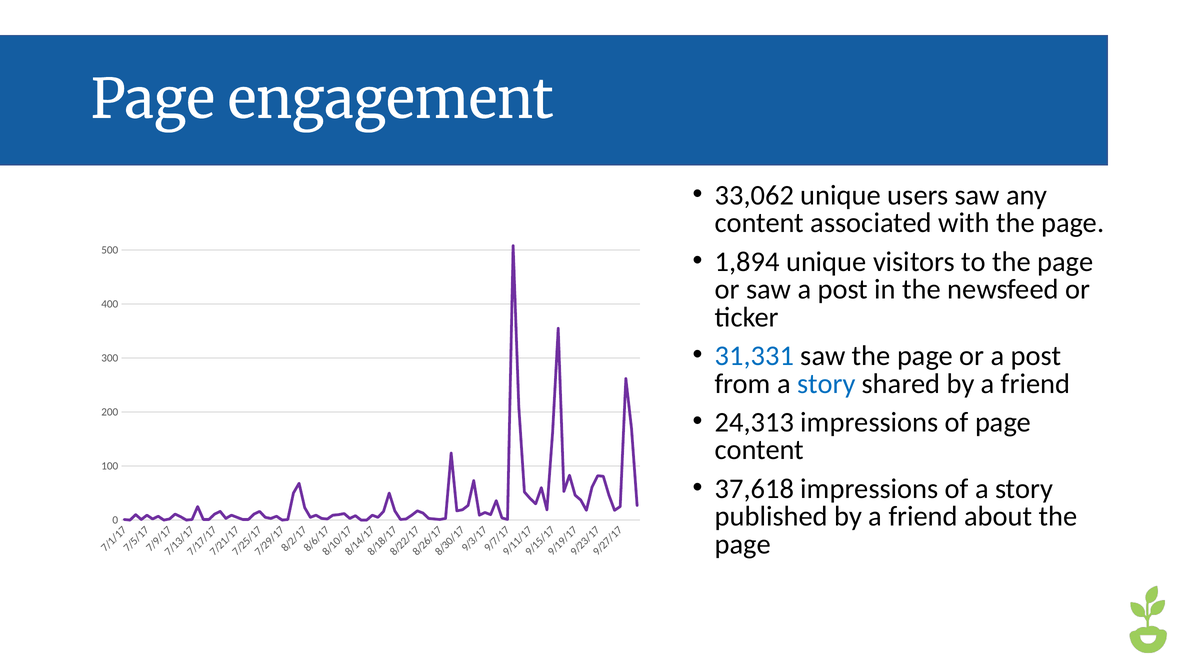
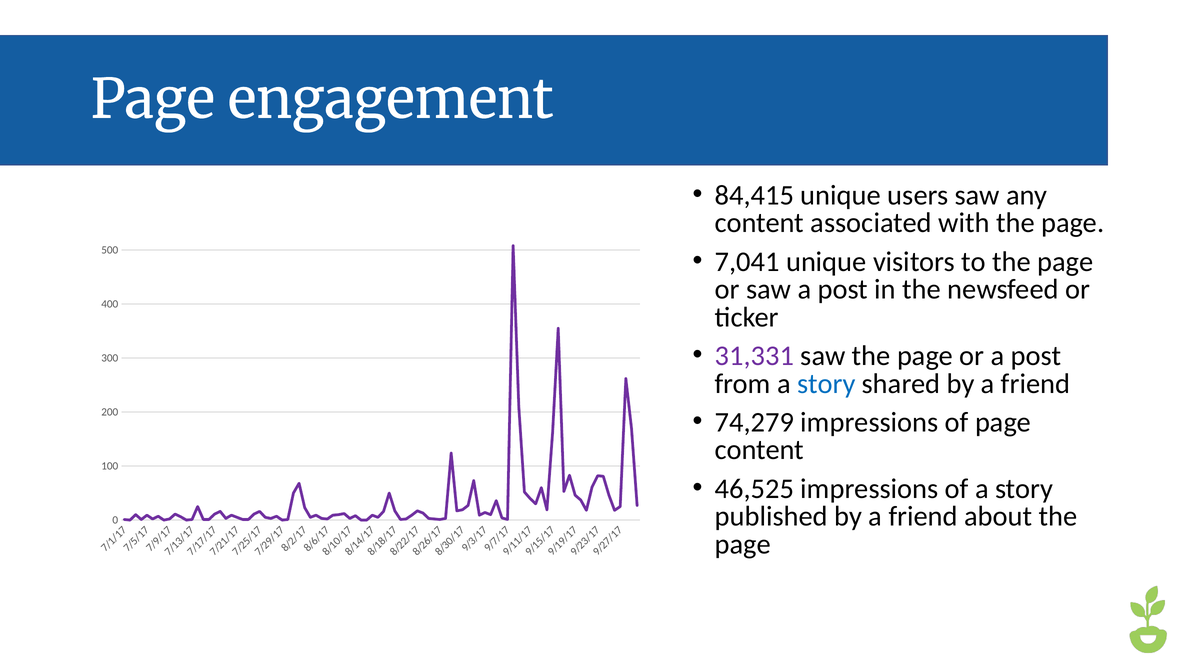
33,062: 33,062 -> 84,415 (754, 195)
1,894: 1,894 -> 7,041 (747, 262)
31,331 colour: blue -> purple (754, 356)
24,313: 24,313 -> 74,279 (754, 422)
37,618: 37,618 -> 46,525 (754, 489)
